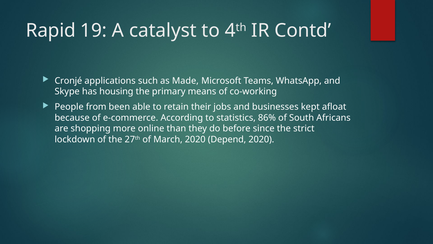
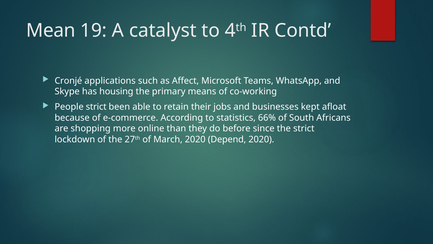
Rapid: Rapid -> Mean (51, 30)
Made: Made -> Affect (185, 81)
People from: from -> strict (96, 107)
86%: 86% -> 66% (267, 118)
